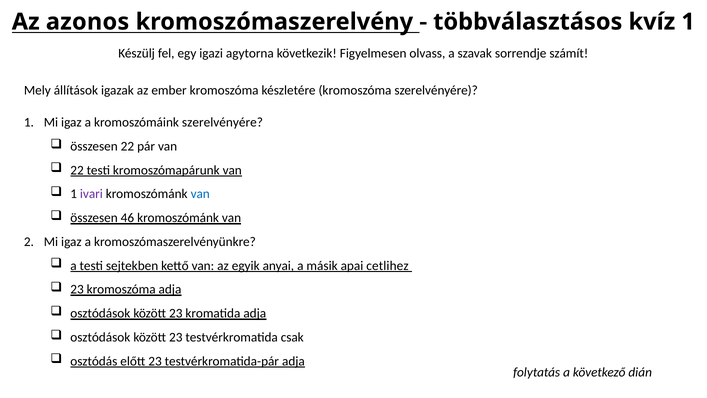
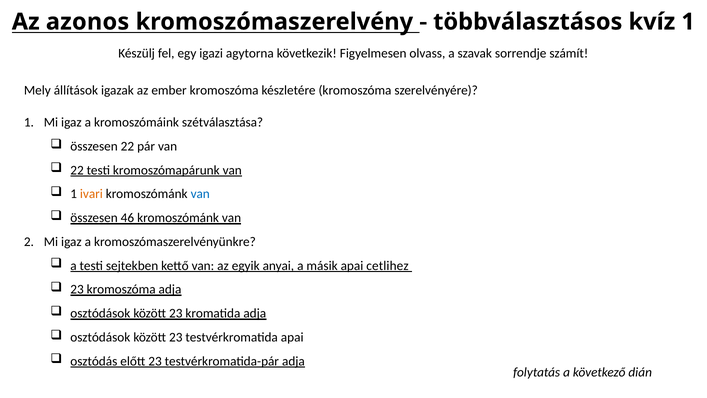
kromoszómáink szerelvényére: szerelvényére -> szétválasztása (223, 122)
ivari colour: purple -> orange (91, 194)
testvérkromatida csak: csak -> apai (292, 337)
